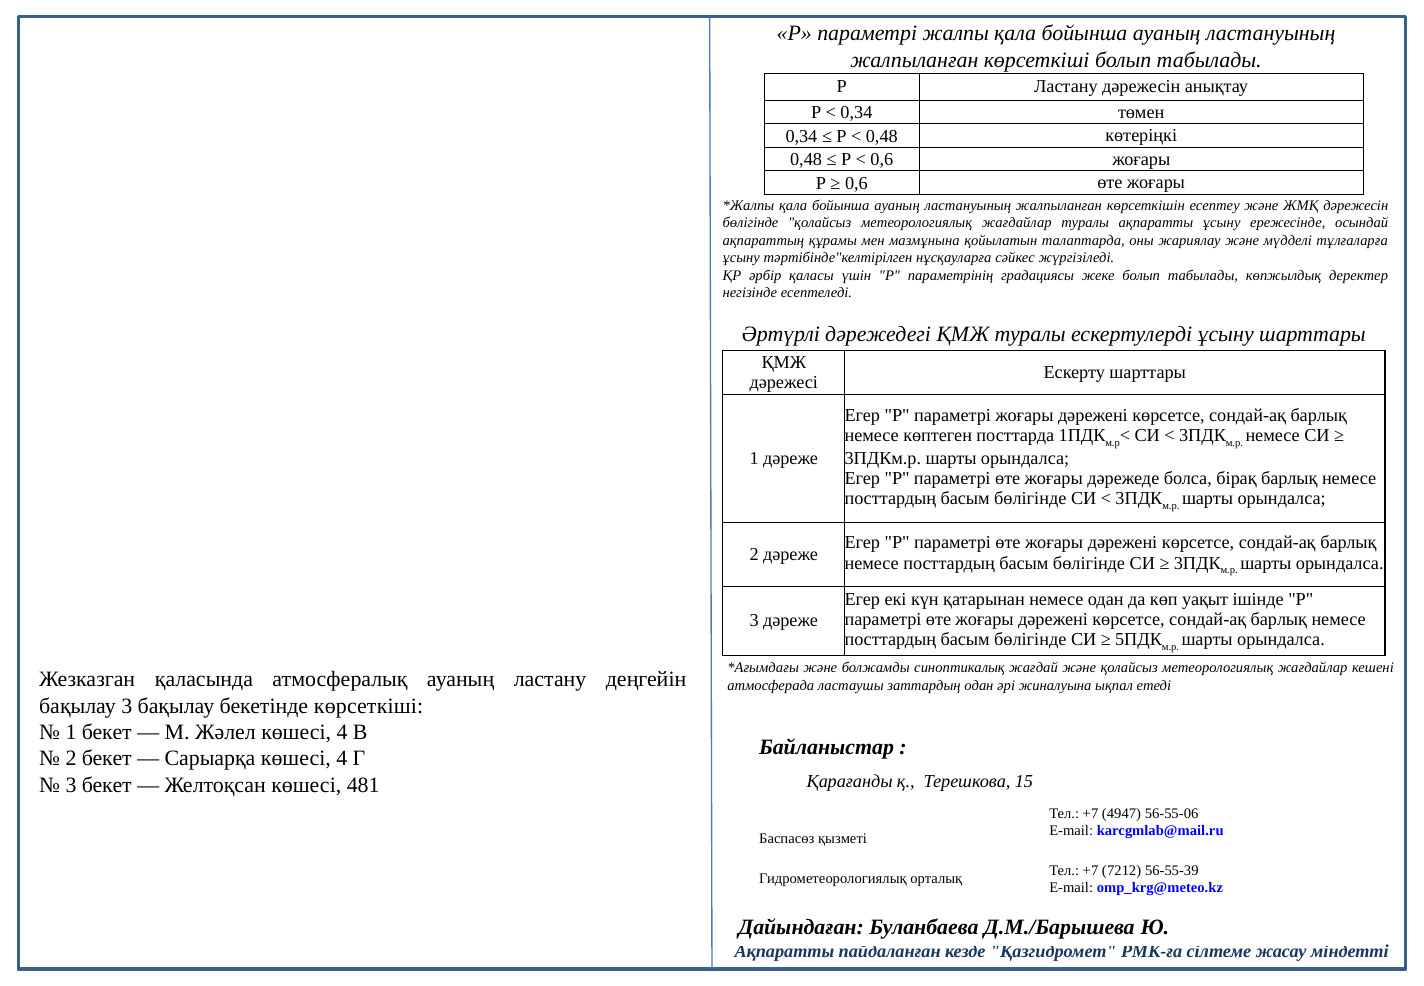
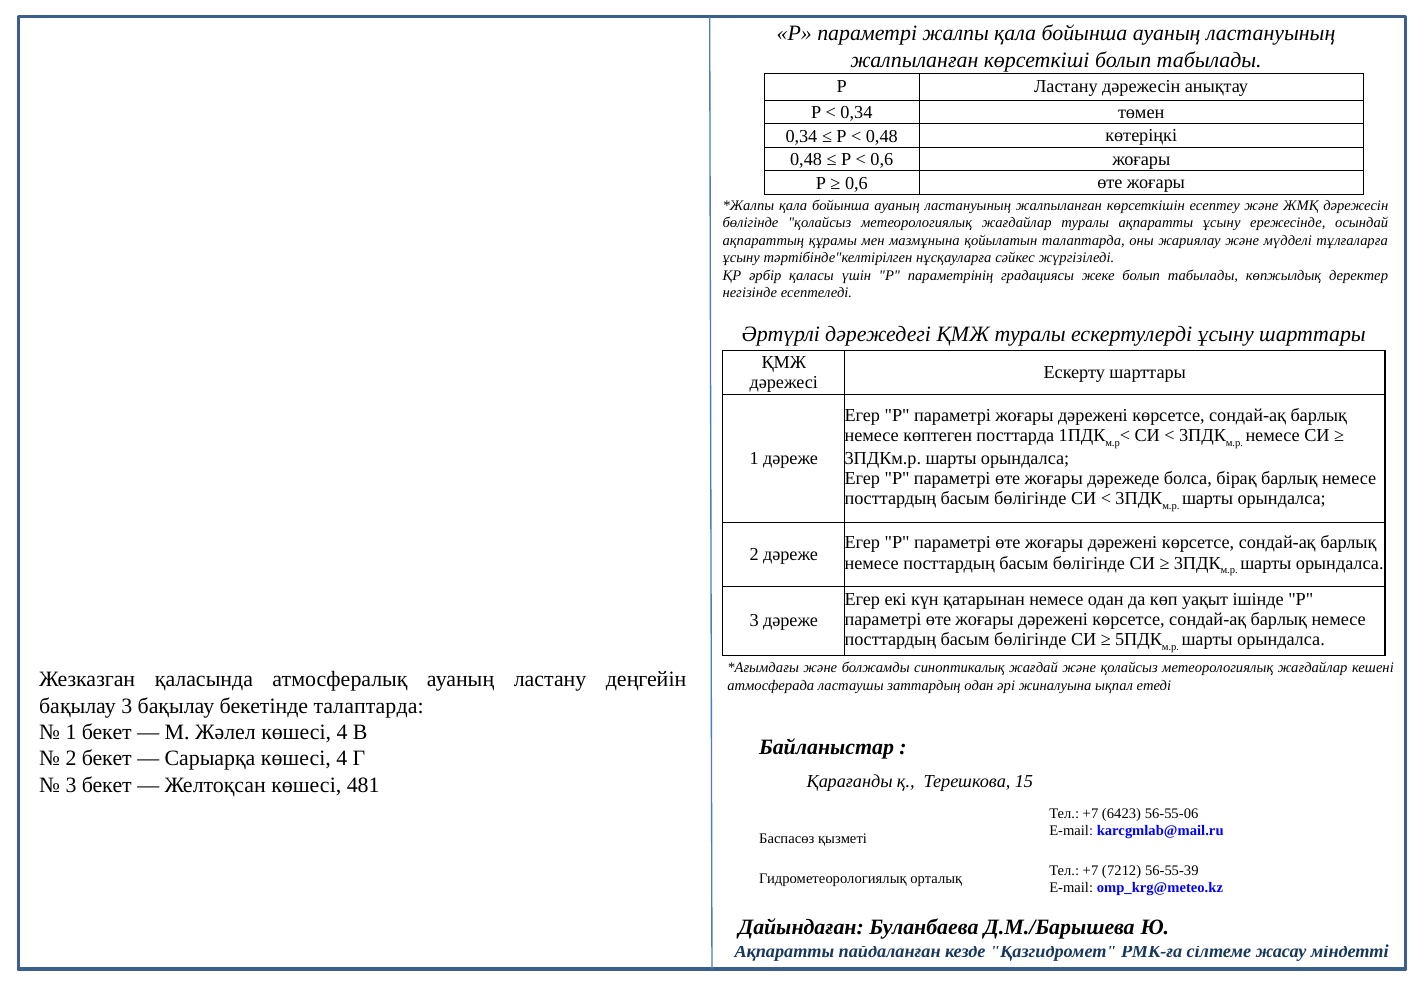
бекетінде көрсеткіші: көрсеткіші -> талаптарда (369, 706)
4947: 4947 -> 6423 (1122, 814)
